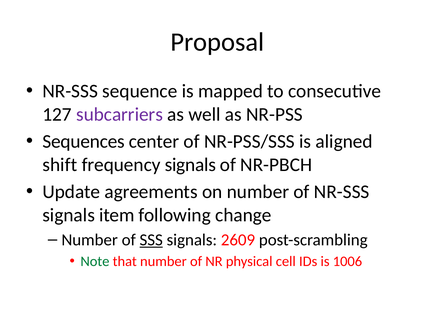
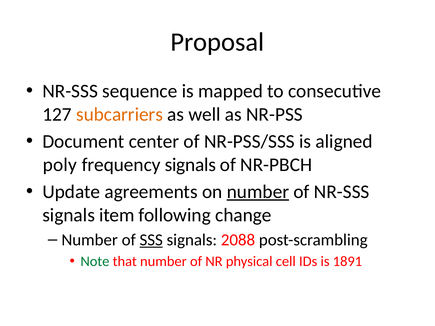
subcarriers colour: purple -> orange (120, 114)
Sequences: Sequences -> Document (83, 142)
shift: shift -> poly (60, 165)
number underline: none -> present (258, 192)
2609: 2609 -> 2088 (238, 240)
1006: 1006 -> 1891 (347, 262)
